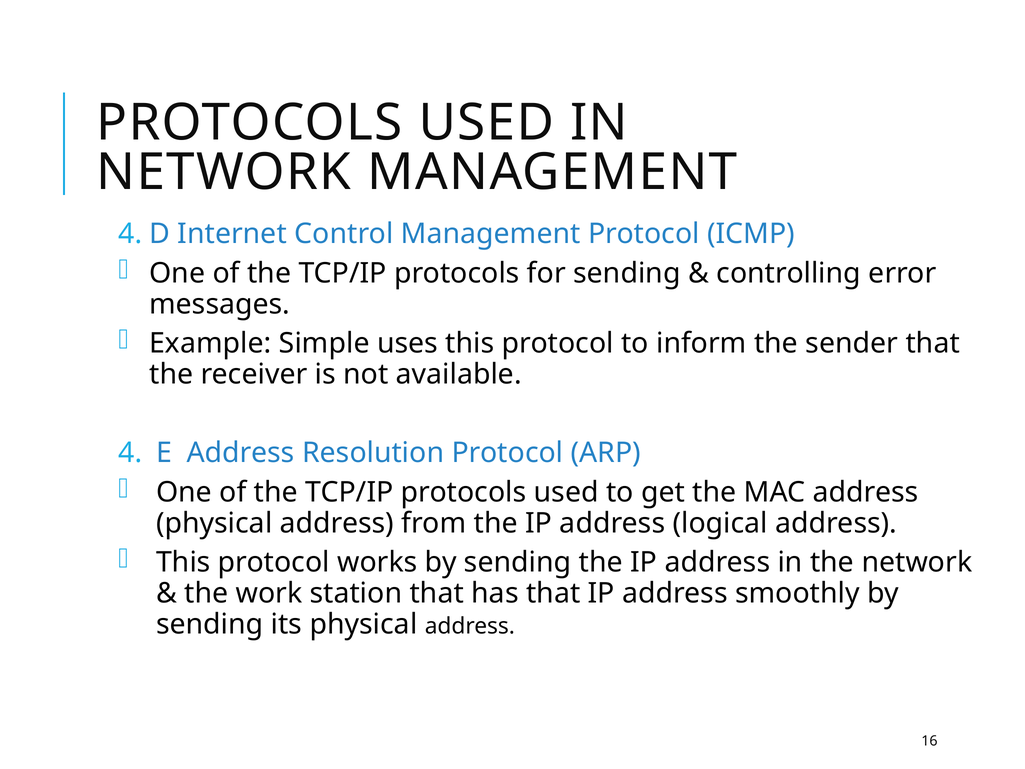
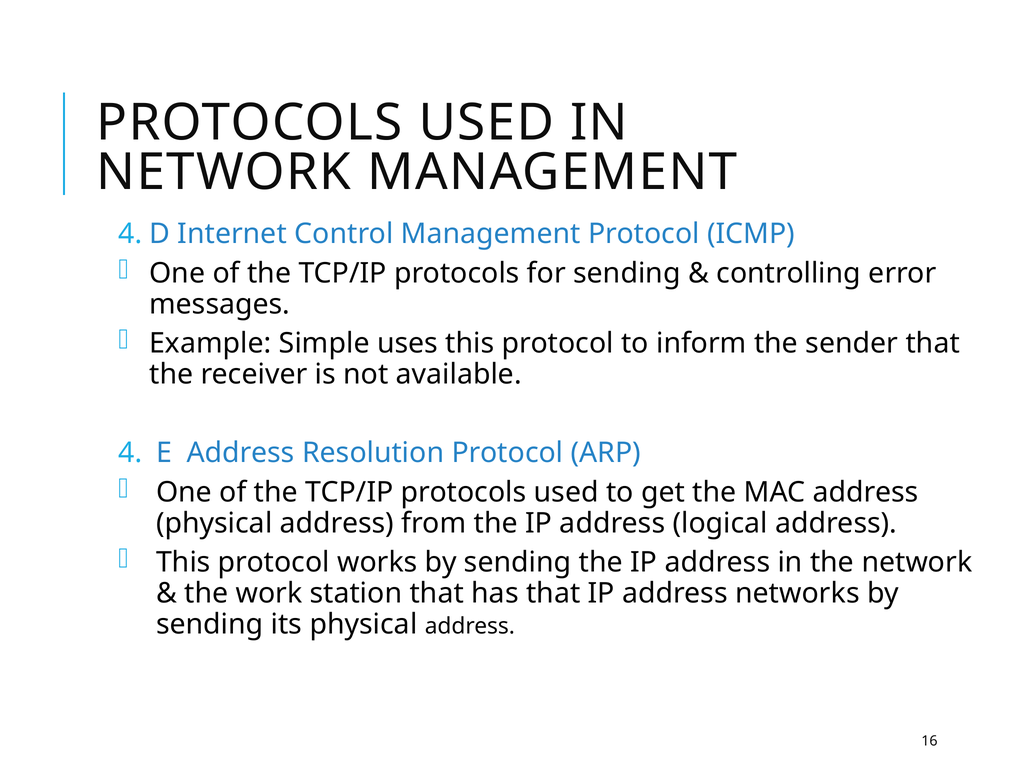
smoothly: smoothly -> networks (797, 593)
